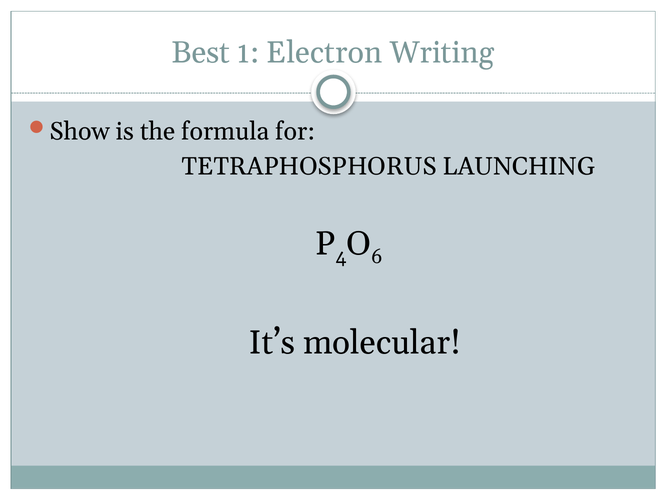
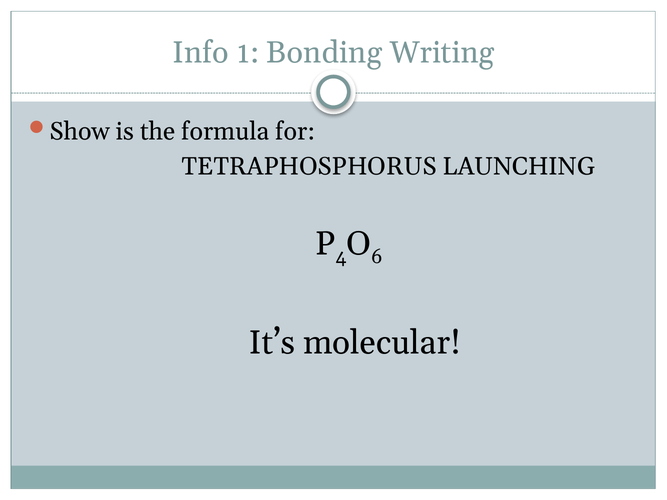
Best: Best -> Info (201, 53)
Electron: Electron -> Bonding (324, 53)
